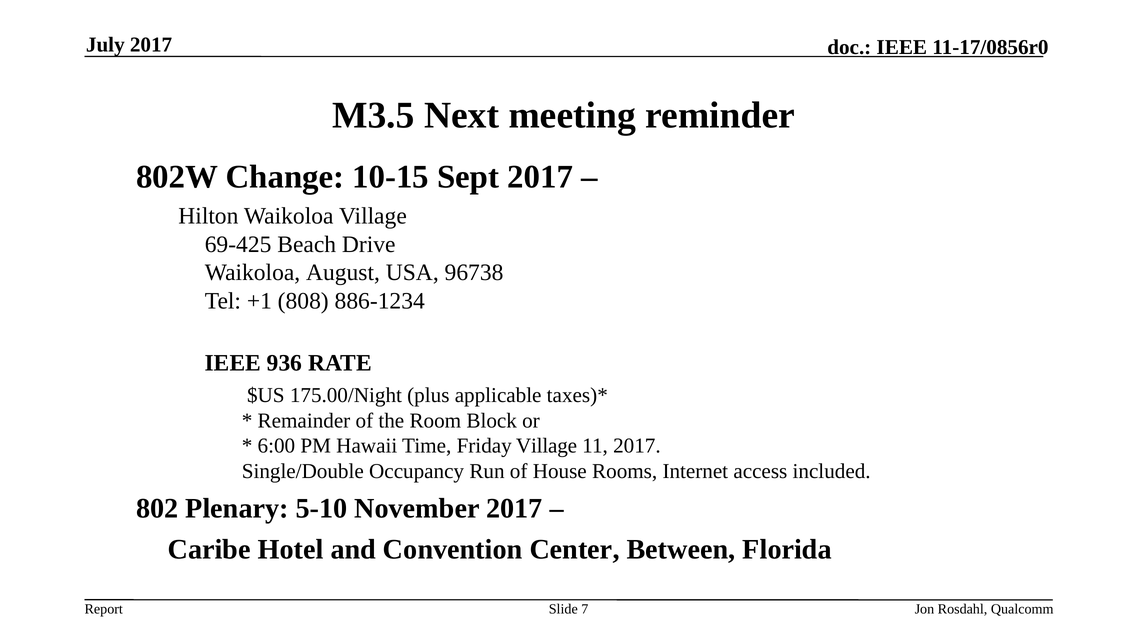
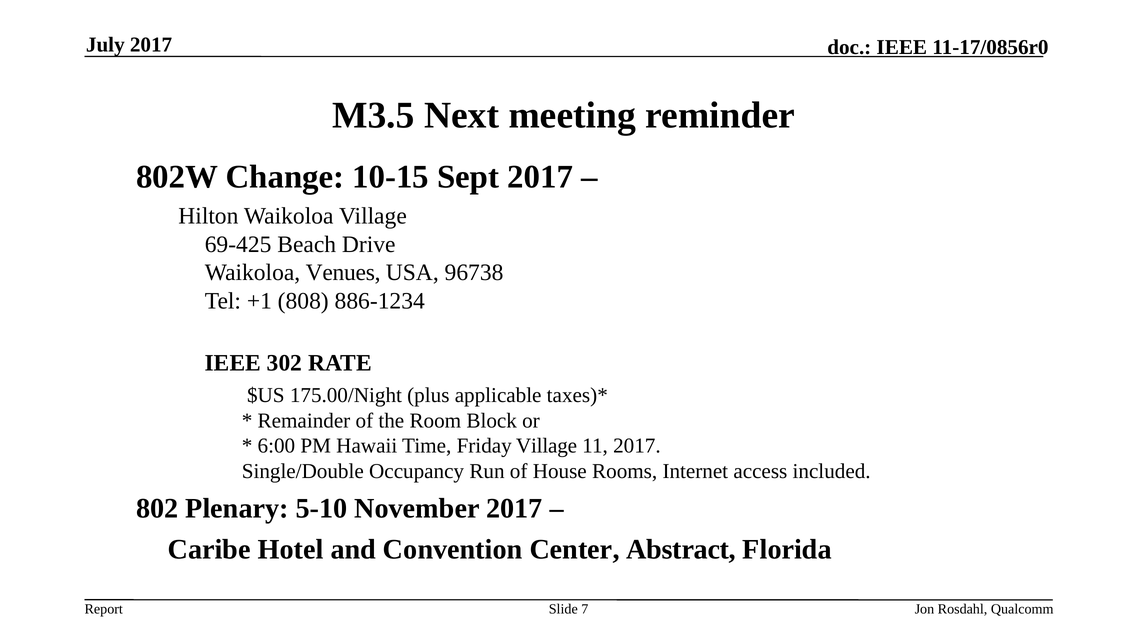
August: August -> Venues (343, 272)
936: 936 -> 302 (285, 363)
Between: Between -> Abstract (681, 549)
